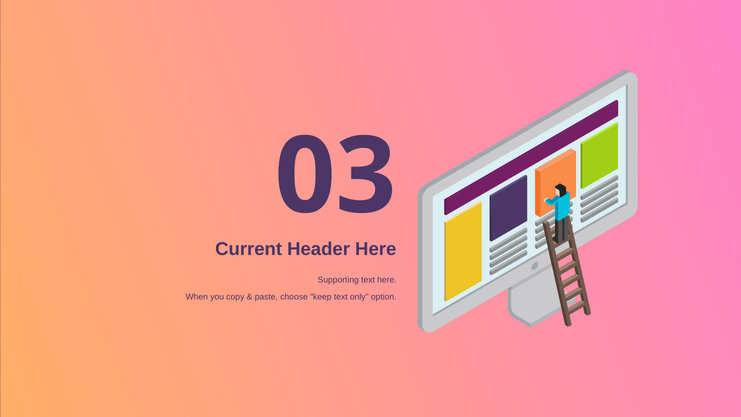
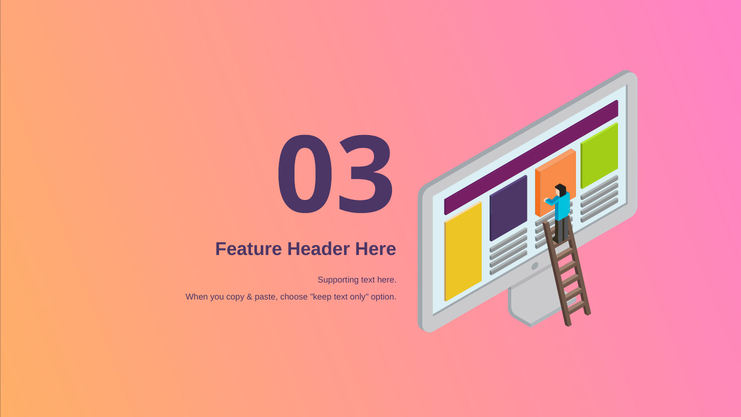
Current: Current -> Feature (249, 249)
